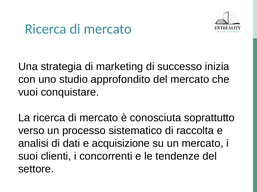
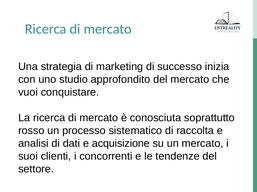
verso: verso -> rosso (31, 131)
